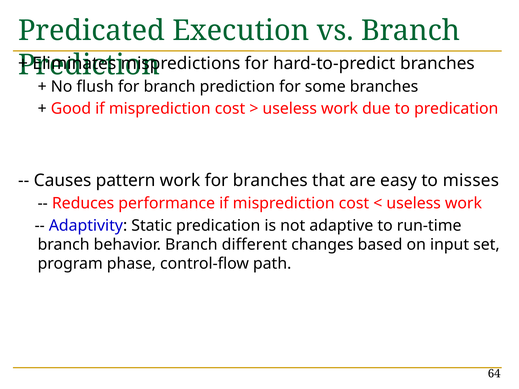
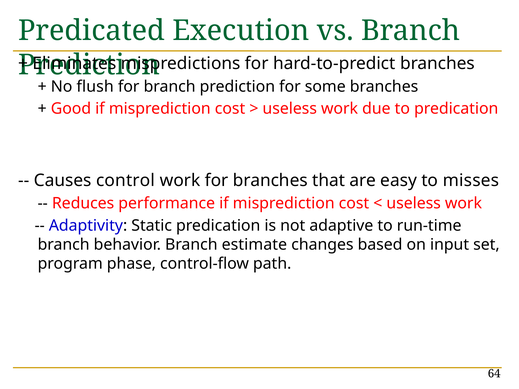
pattern: pattern -> control (126, 181)
different: different -> estimate (254, 245)
